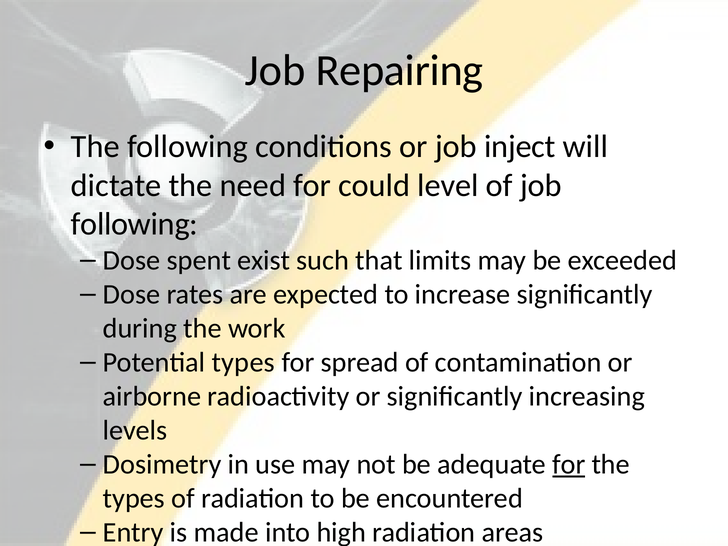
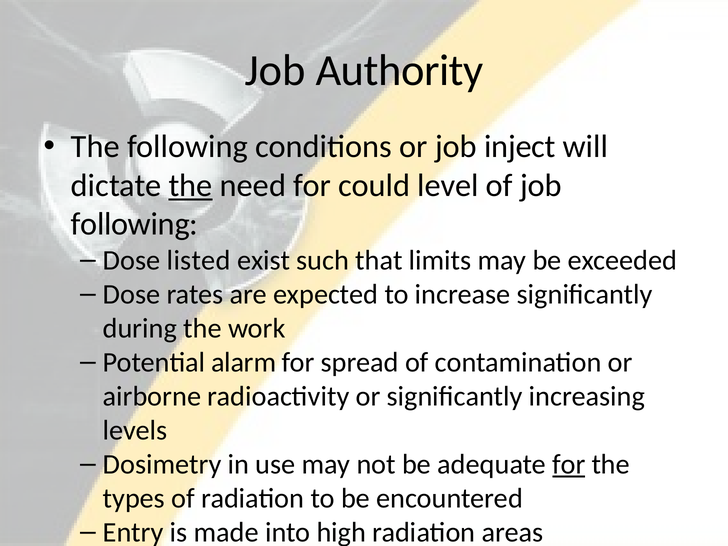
Repairing: Repairing -> Authority (400, 70)
the underline: none -> present (191, 185)
spent: spent -> listed (199, 260)
Potential types: types -> alarm (244, 362)
